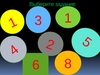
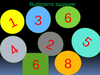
3 1: 1 -> 6 (68, 18)
